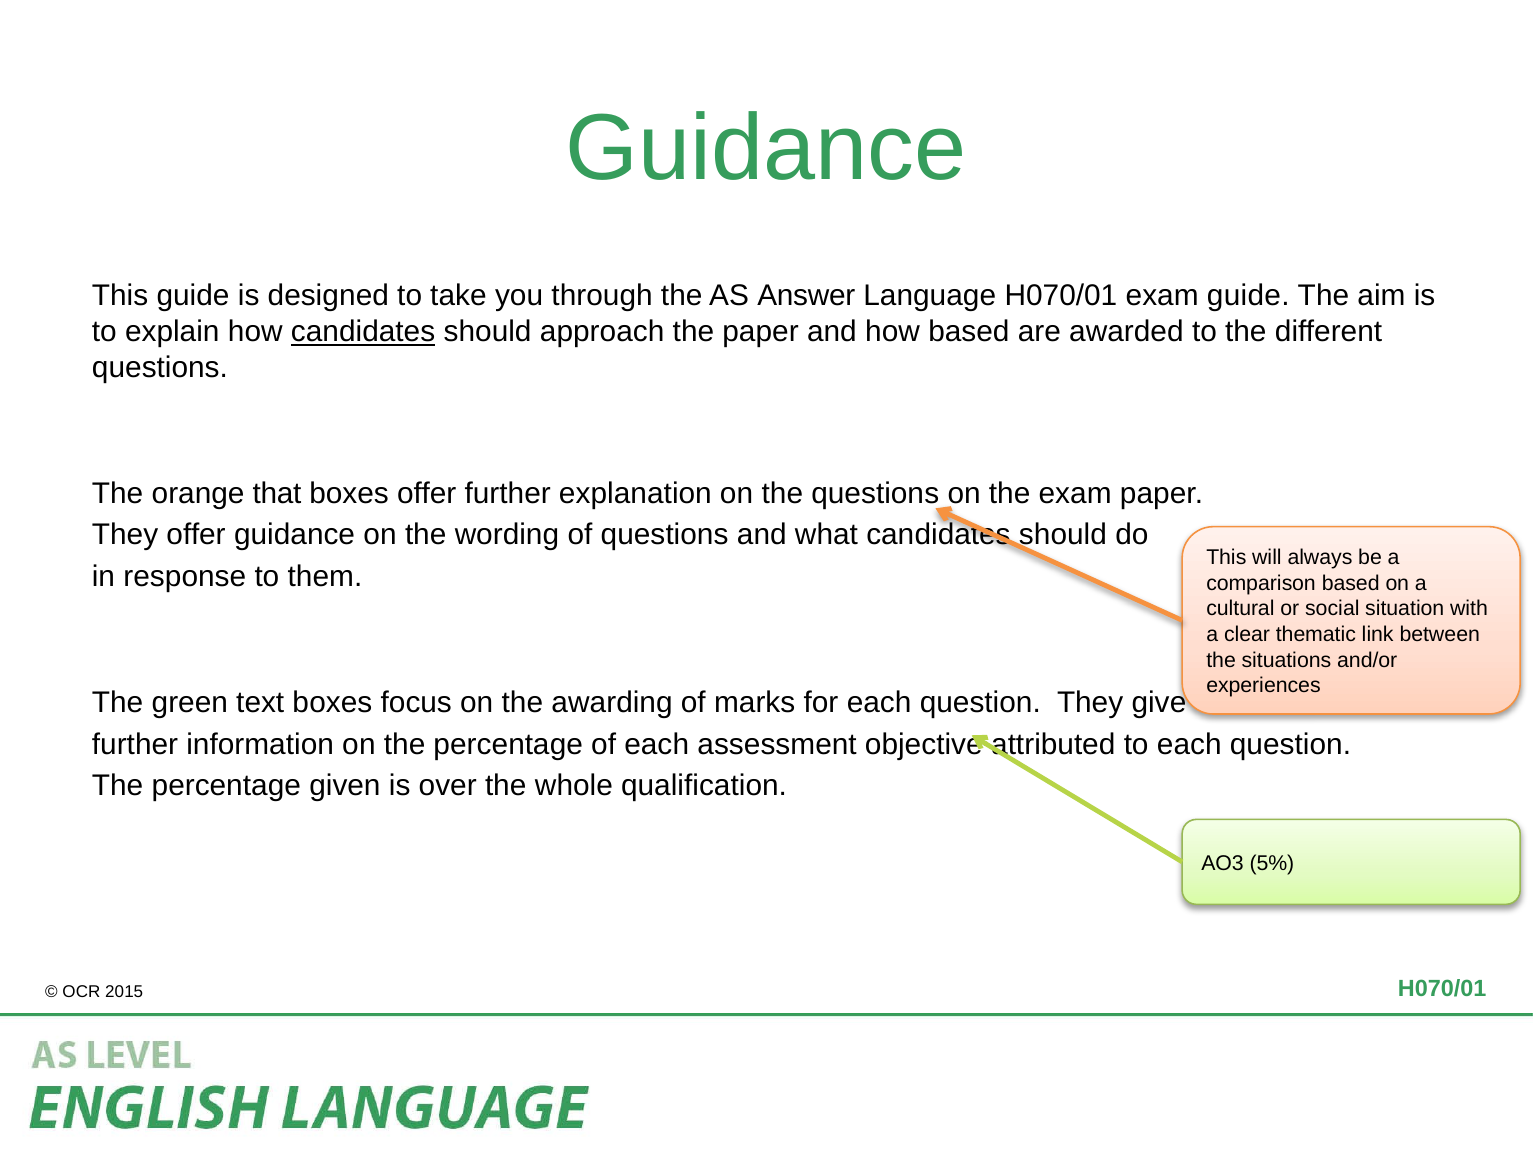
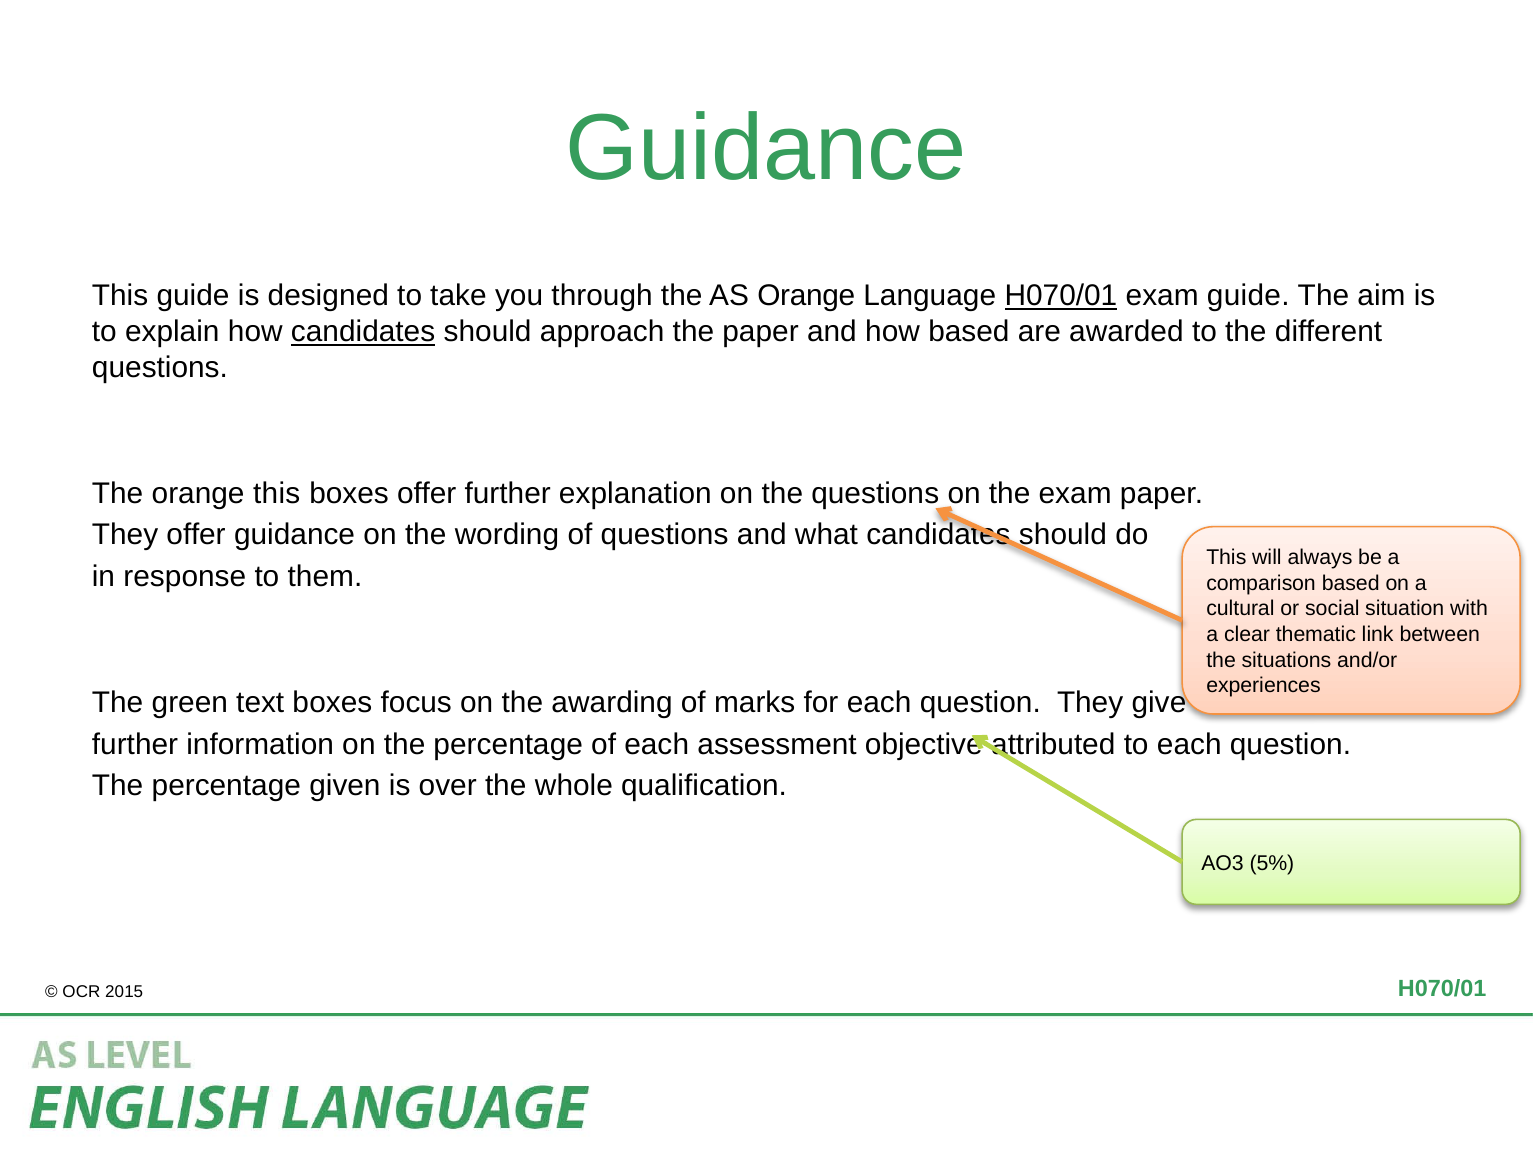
AS Answer: Answer -> Orange (806, 296)
H070/01 underline: none -> present (1061, 296)
orange that: that -> this (277, 493)
